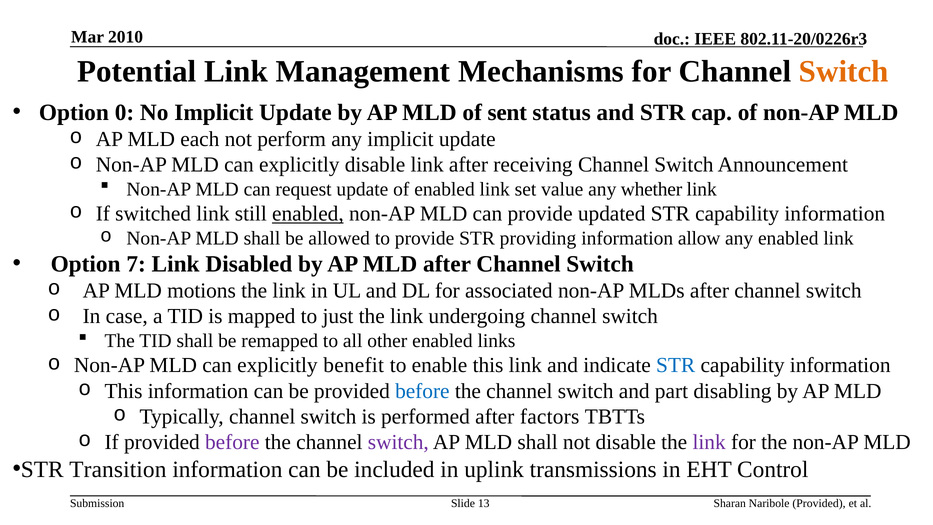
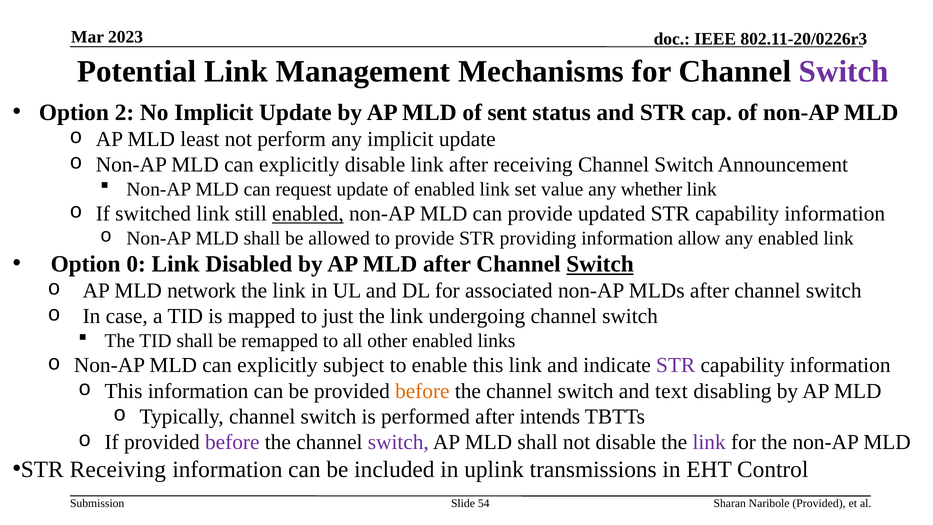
2010: 2010 -> 2023 (126, 37)
Switch colour: orange -> purple (844, 72)
0: 0 -> 2 (124, 112)
each: each -> least (200, 139)
7: 7 -> 0 (136, 264)
Switch underline: none -> present (600, 264)
motions: motions -> network (202, 291)
benefit: benefit -> subject (354, 365)
STR colour: blue -> purple (676, 365)
before colour: blue -> orange (422, 391)
part: part -> text (671, 391)
factors: factors -> intends (550, 417)
STR Transition: Transition -> Receiving (118, 469)
13: 13 -> 54 (484, 503)
